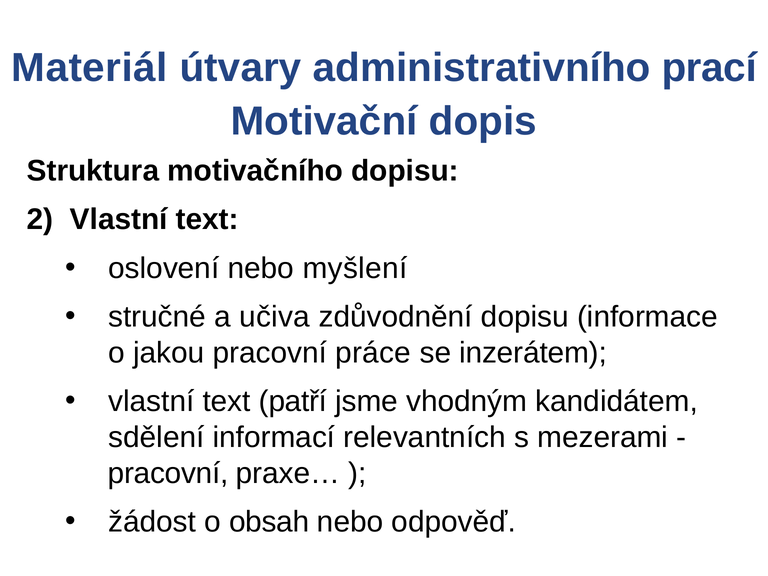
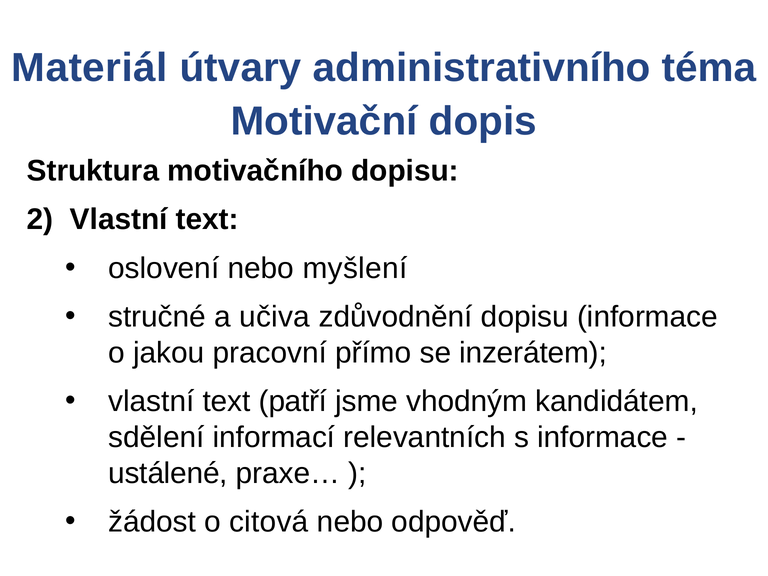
prací: prací -> téma (709, 68)
práce: práce -> přímo (373, 353)
s mezerami: mezerami -> informace (603, 437)
pracovní: pracovní -> ustálené (168, 473)
obsah: obsah -> citová (269, 522)
